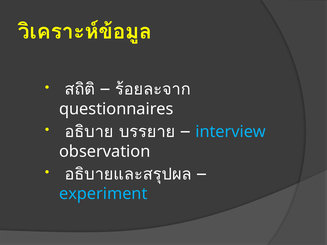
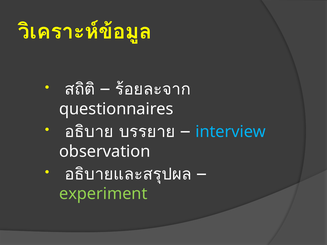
experiment colour: light blue -> light green (103, 194)
